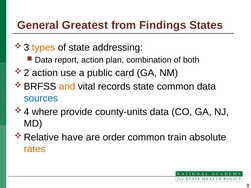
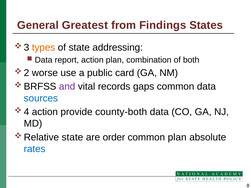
action: action -> worse (45, 73)
and colour: orange -> purple (67, 87)
records state: state -> gaps (144, 87)
where: where -> action (45, 112)
county-units: county-units -> county-both (121, 112)
have: have -> state (72, 137)
common train: train -> plan (177, 137)
rates colour: orange -> blue (35, 149)
